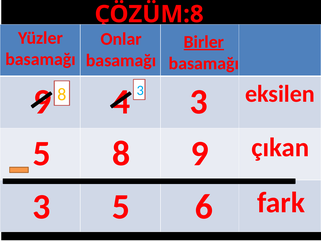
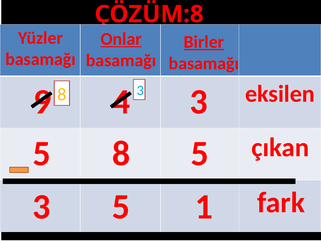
Onlar underline: none -> present (121, 39)
8 9: 9 -> 5 (200, 153)
6: 6 -> 1 (204, 207)
